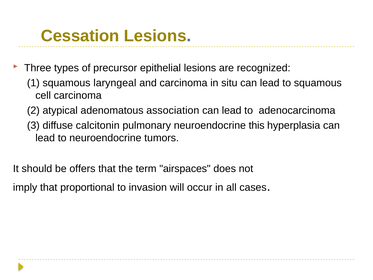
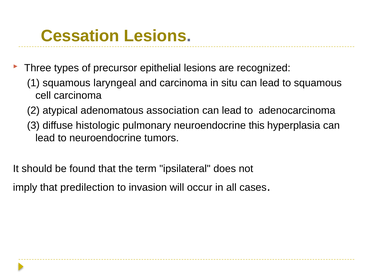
calcitonin: calcitonin -> histologic (98, 125)
offers: offers -> found (82, 168)
airspaces: airspaces -> ipsilateral (185, 168)
proportional: proportional -> predilection (87, 187)
